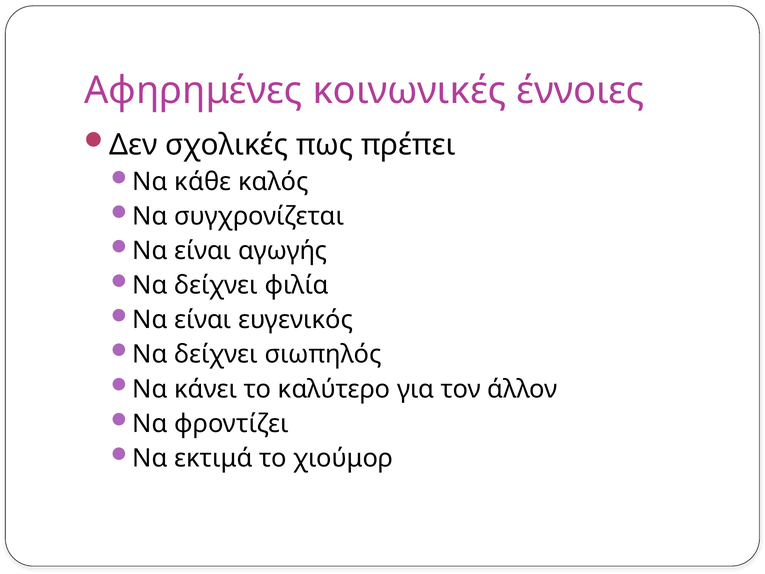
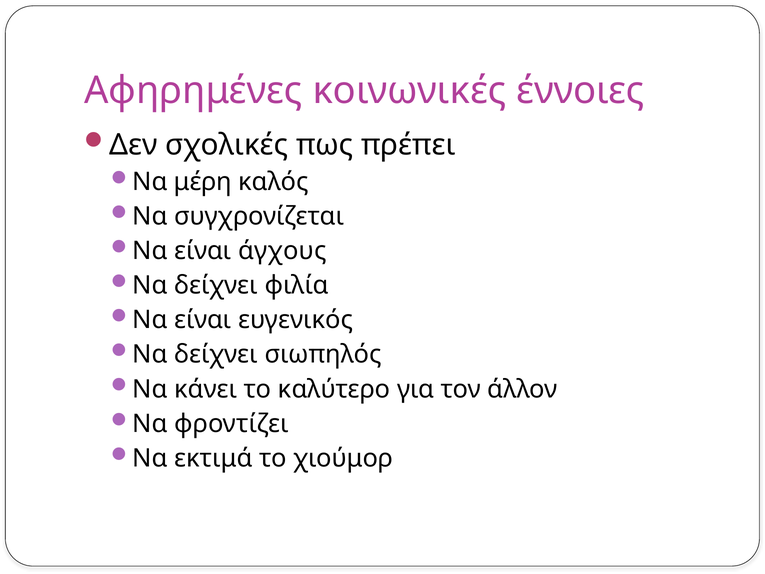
κάθε: κάθε -> μέρη (203, 182)
αγωγής: αγωγής -> άγχους (282, 251)
